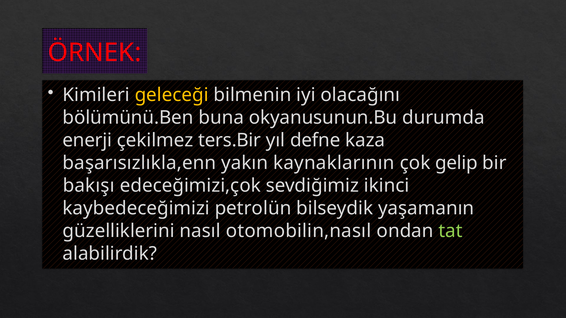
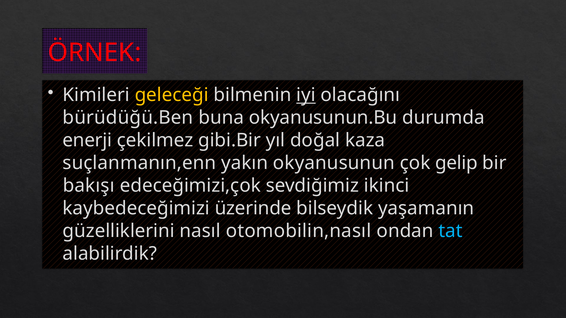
iyi underline: none -> present (306, 95)
bölümünü.Ben: bölümünü.Ben -> bürüdüğü.Ben (128, 118)
ters.Bir: ters.Bir -> gibi.Bir (230, 141)
defne: defne -> doğal (315, 141)
başarısızlıkla,enn: başarısızlıkla,enn -> suçlanmanın,enn (139, 163)
kaynaklarının: kaynaklarının -> okyanusunun (334, 163)
petrolün: petrolün -> üzerinde (253, 209)
tat colour: light green -> light blue (451, 231)
